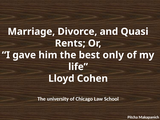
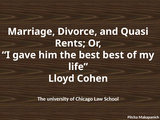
best only: only -> best (113, 55)
